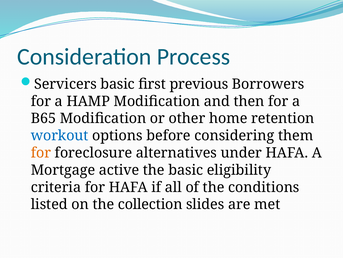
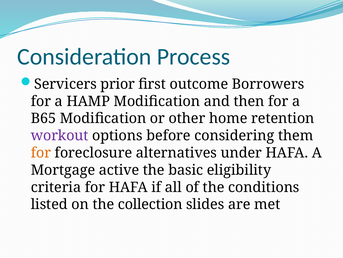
Servicers basic: basic -> prior (118, 84)
previous: previous -> outcome (199, 84)
workout colour: blue -> purple (60, 135)
